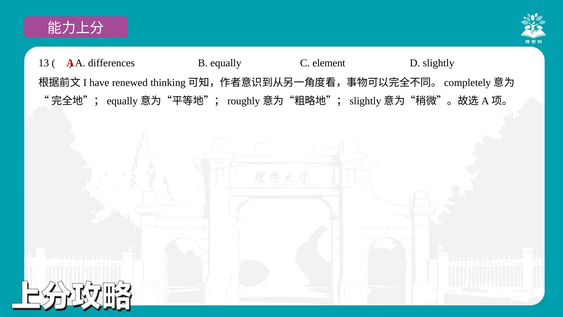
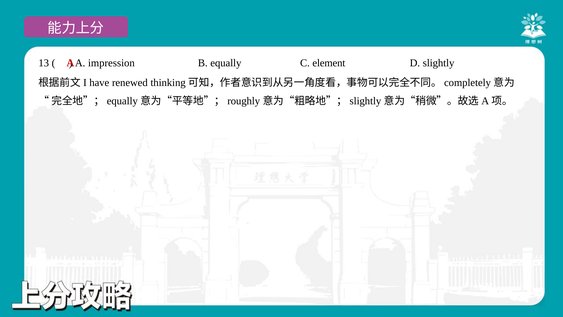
differences: differences -> impression (111, 63)
